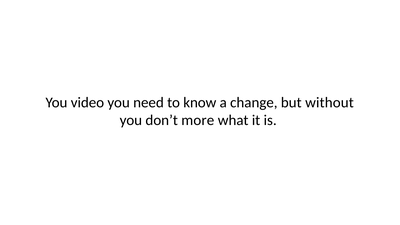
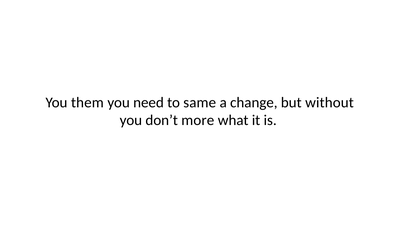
video: video -> them (87, 103)
know: know -> same (200, 103)
